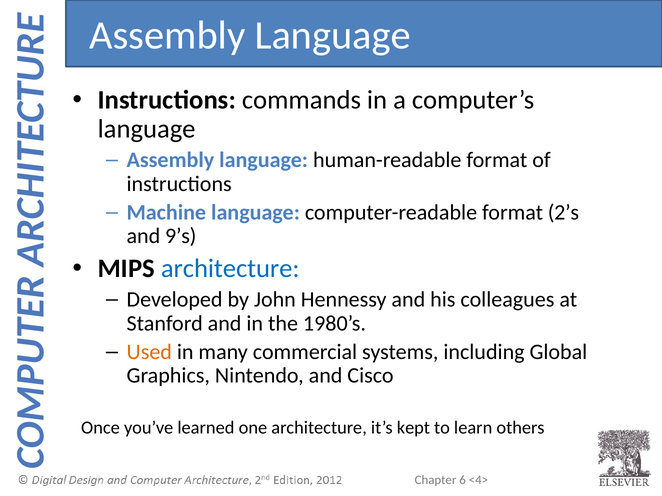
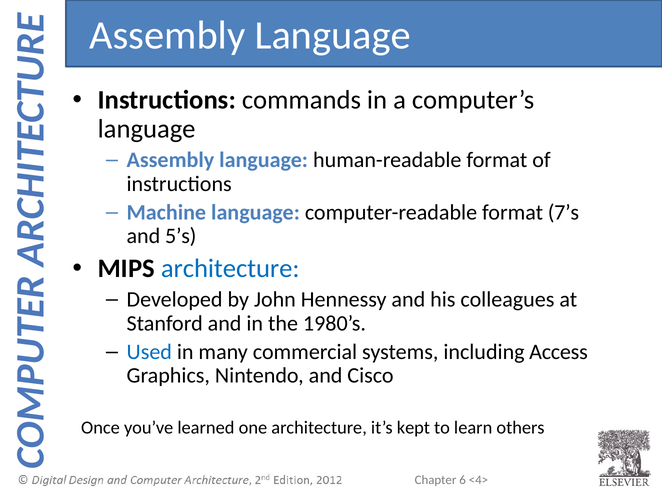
2’s: 2’s -> 7’s (563, 213)
9’s: 9’s -> 5’s (181, 236)
Used colour: orange -> blue (149, 352)
Global: Global -> Access (558, 352)
